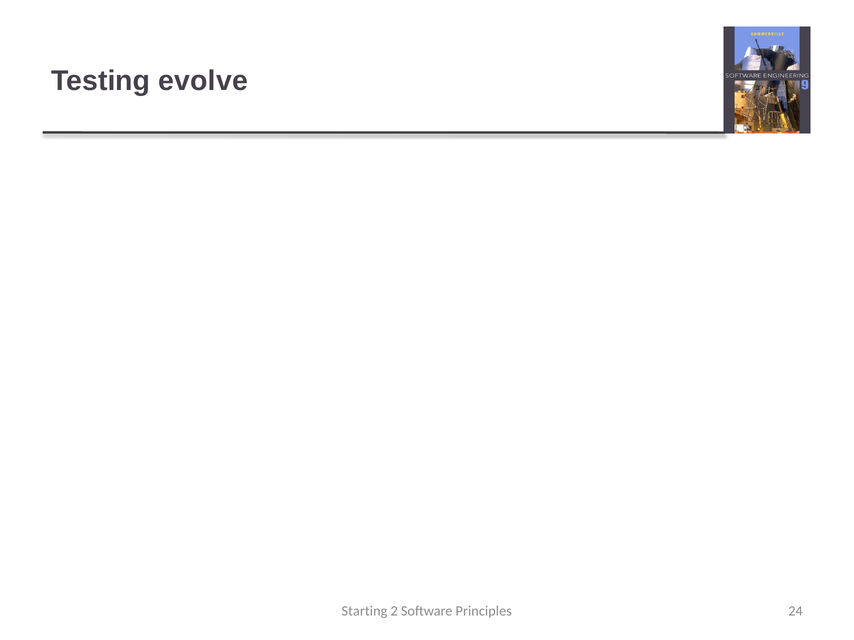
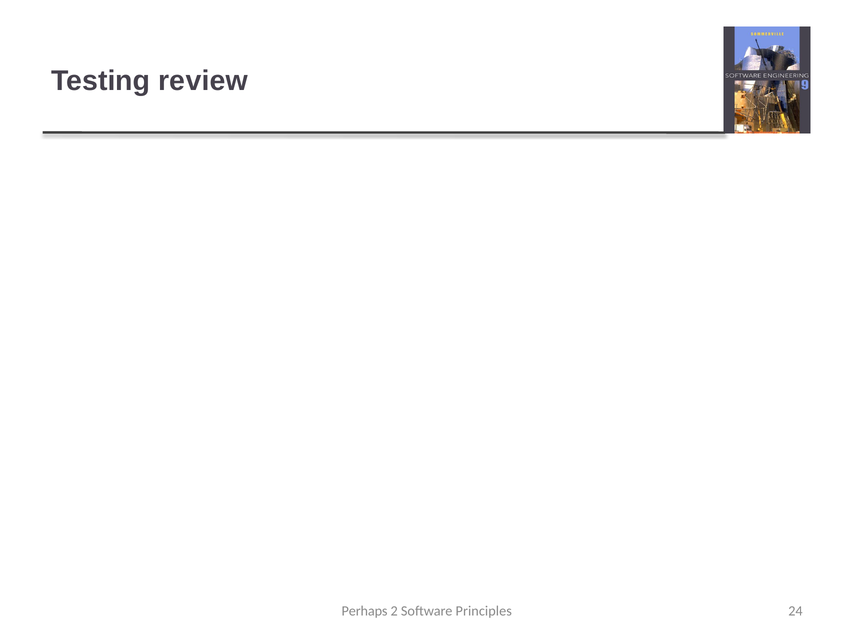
evolve: evolve -> review (203, 81)
Starting: Starting -> Perhaps (365, 612)
